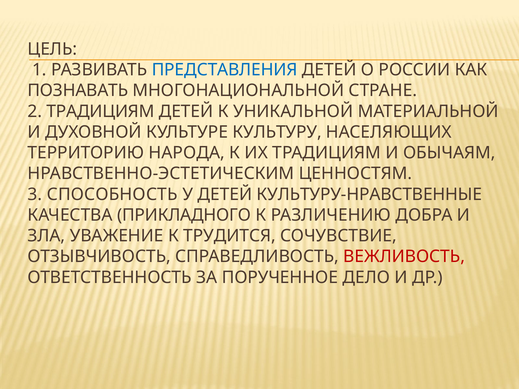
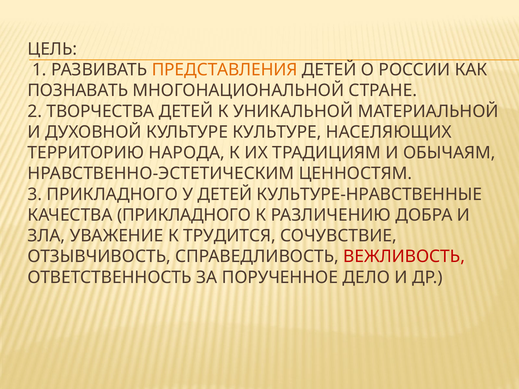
ПРЕДСТАВЛЕНИЯ colour: blue -> orange (225, 70)
2 ТРАДИЦИЯМ: ТРАДИЦИЯМ -> ТВОРЧЕСТВА (100, 111)
КУЛЬТУРЕ КУЛЬТУРУ: КУЛЬТУРУ -> КУЛЬТУРЕ (277, 132)
3 СПОСОБНОСТЬ: СПОСОБНОСТЬ -> ПРИКЛАДНОГО (112, 194)
КУЛЬТУРУ-НРАВСТВЕННЫЕ: КУЛЬТУРУ-НРАВСТВЕННЫЕ -> КУЛЬТУРЕ-НРАВСТВЕННЫЕ (369, 194)
